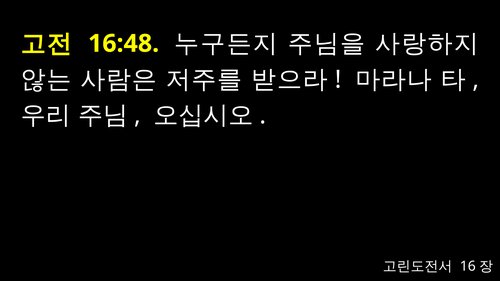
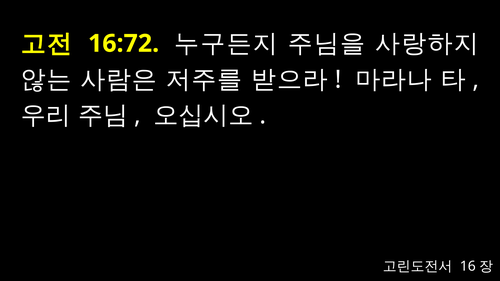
16:48: 16:48 -> 16:72 (124, 44)
